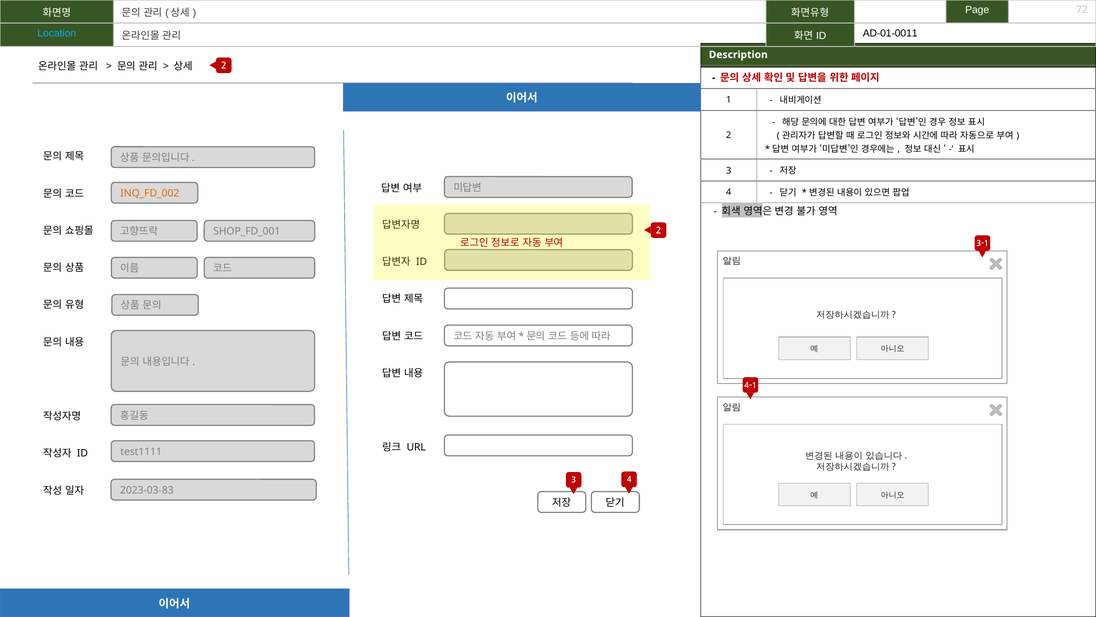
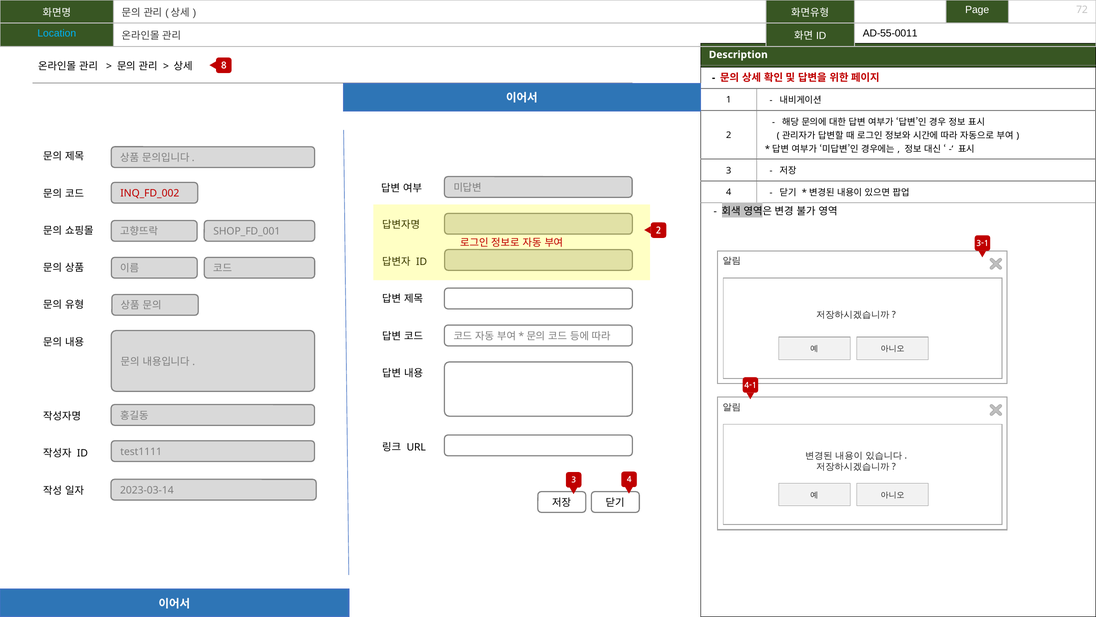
AD-01-0011: AD-01-0011 -> AD-55-0011 (890, 33)
2: 2 -> 8 (224, 66)
INQ_FD_002 colour: orange -> red (150, 193)
2023-03-83: 2023-03-83 -> 2023-03-14 (147, 490)
